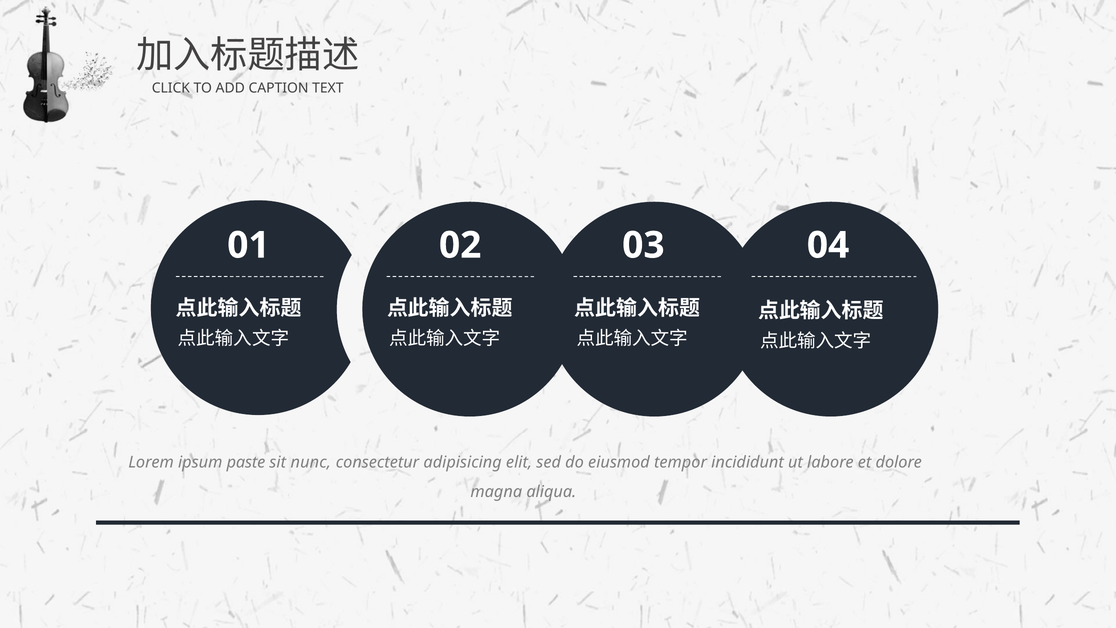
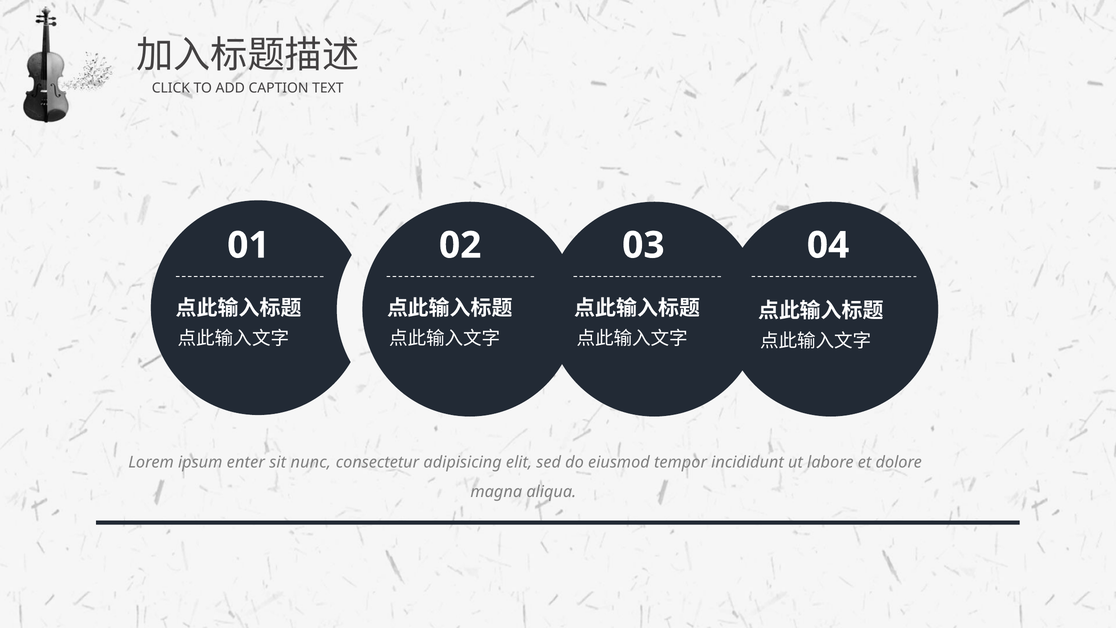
paste: paste -> enter (246, 463)
